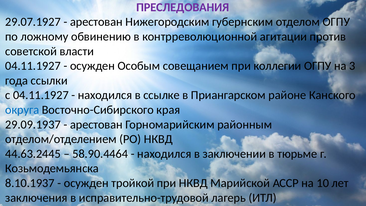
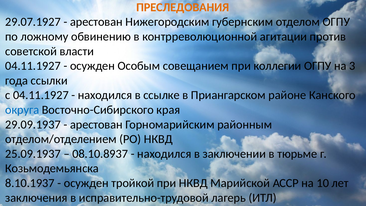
ПРЕСЛЕДОВАНИЯ colour: purple -> orange (183, 7)
44.63.2445: 44.63.2445 -> 25.09.1937 (33, 154)
58.90.4464: 58.90.4464 -> 08.10.8937 (100, 154)
